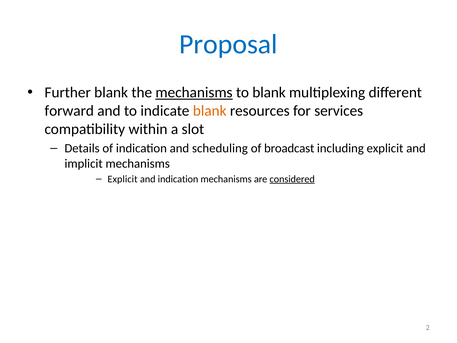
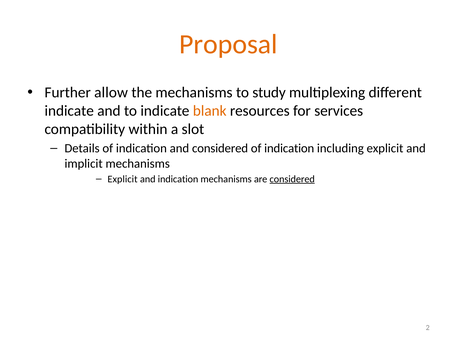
Proposal colour: blue -> orange (228, 44)
Further blank: blank -> allow (111, 92)
mechanisms underline: present -> none (194, 92)
to blank: blank -> study (269, 92)
forward: forward -> indicate (69, 111)
and scheduling: scheduling -> considered (220, 148)
broadcast: broadcast -> indication (289, 148)
